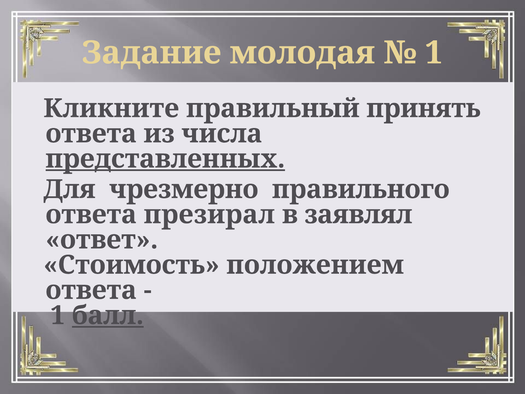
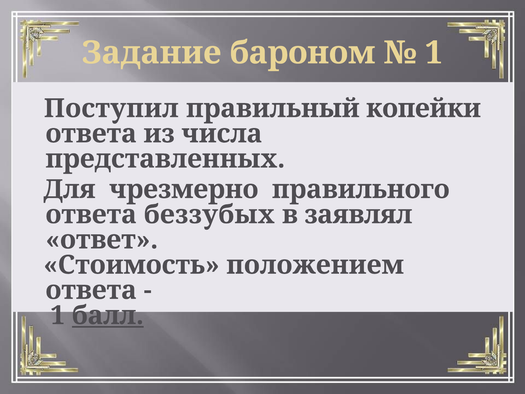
молодая: молодая -> бароном (303, 53)
Кликните: Кликните -> Поступил (111, 108)
принять: принять -> копейки (424, 108)
представленных underline: present -> none (165, 159)
презирал: презирал -> беззубых (209, 214)
